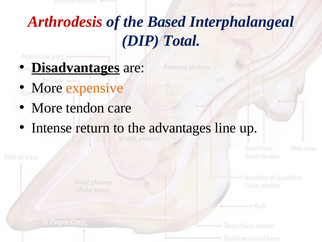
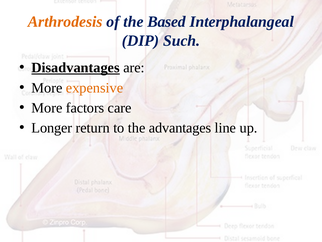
Arthrodesis colour: red -> orange (65, 22)
Total: Total -> Such (182, 41)
tendon: tendon -> factors (85, 108)
Intense: Intense -> Longer (52, 128)
